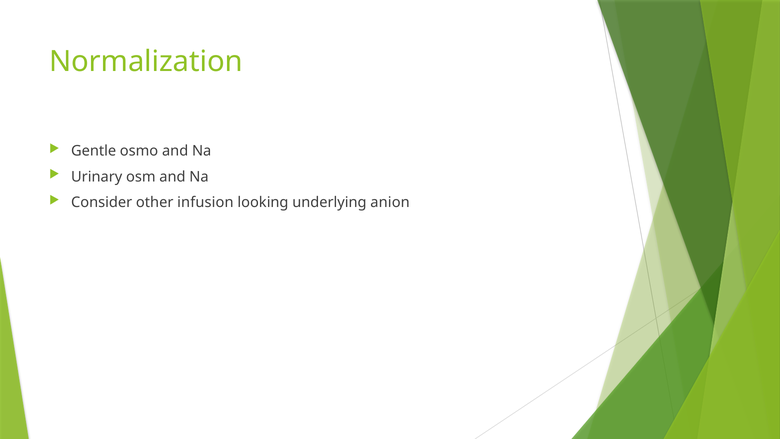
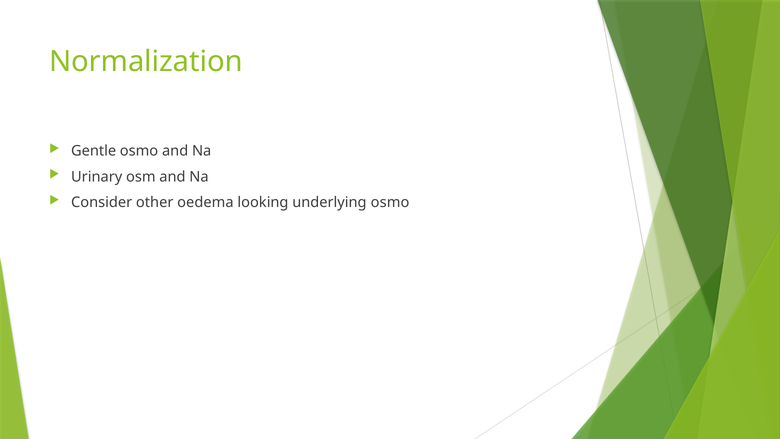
infusion: infusion -> oedema (205, 202)
underlying anion: anion -> osmo (390, 202)
